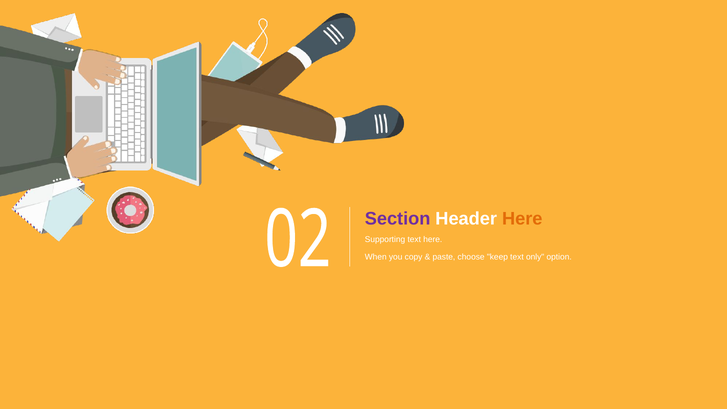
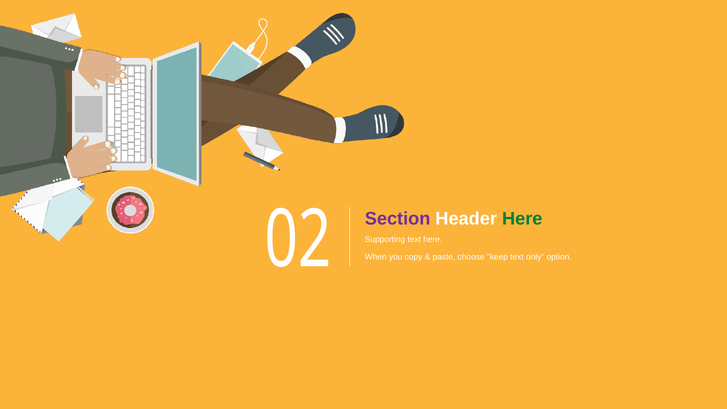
Here colour: orange -> green (522, 218)
